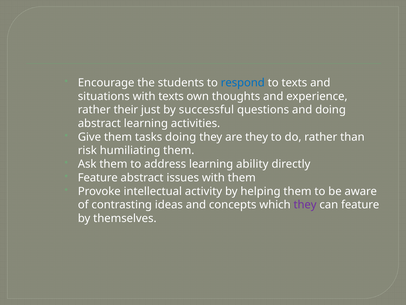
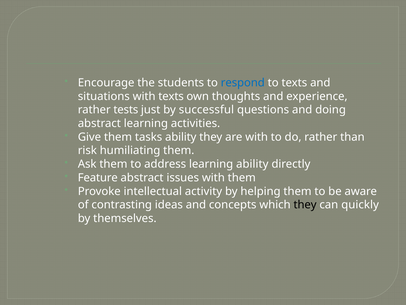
their: their -> tests (126, 110)
tasks doing: doing -> ability (181, 137)
are they: they -> with (257, 137)
they colour: purple -> black (305, 205)
can feature: feature -> quickly (360, 205)
